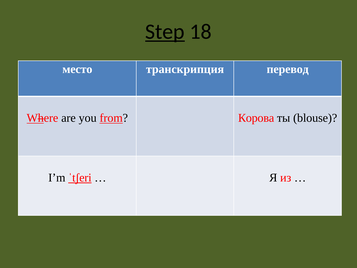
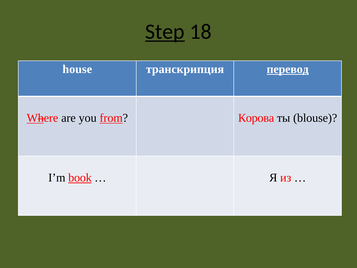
место: место -> house (77, 69)
перевод underline: none -> present (288, 69)
ˈtʃeri: ˈtʃeri -> book (80, 177)
